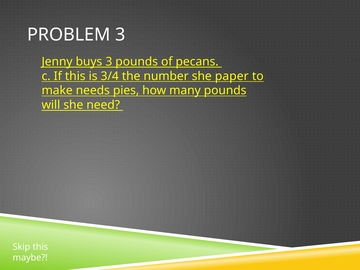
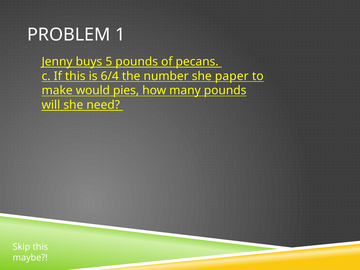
PROBLEM 3: 3 -> 1 (120, 35)
buys 3: 3 -> 5 (109, 62)
3/4: 3/4 -> 6/4 (110, 76)
needs: needs -> would (93, 90)
